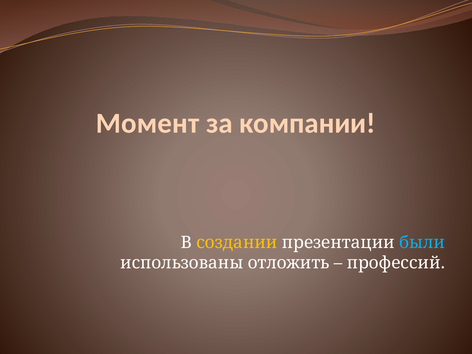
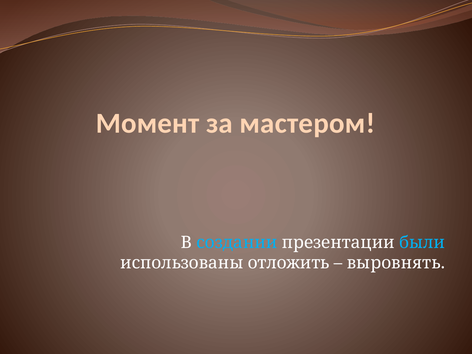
компании: компании -> мастером (307, 123)
создании colour: yellow -> light blue (237, 242)
профессий: профессий -> выровнять (396, 263)
